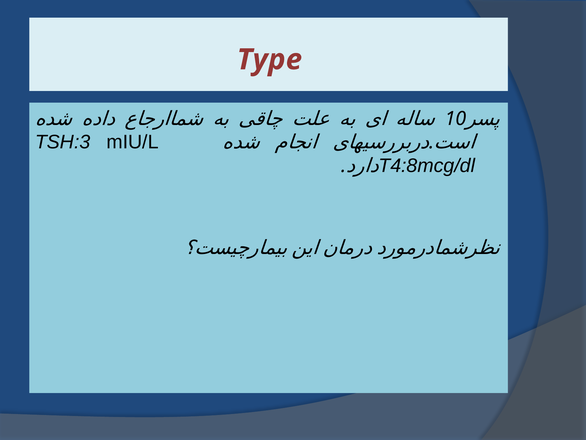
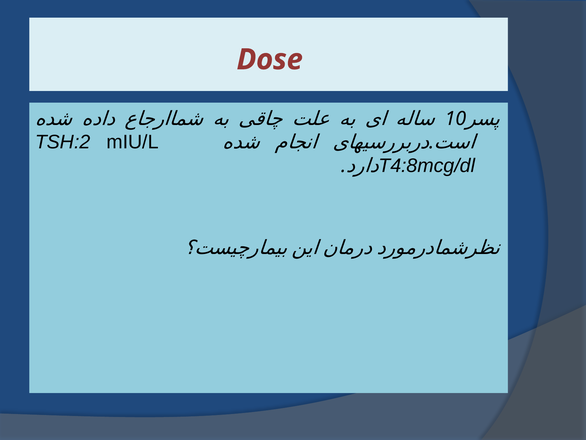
Type: Type -> Dose (270, 60)
TSH:3: TSH:3 -> TSH:2 (63, 142)
